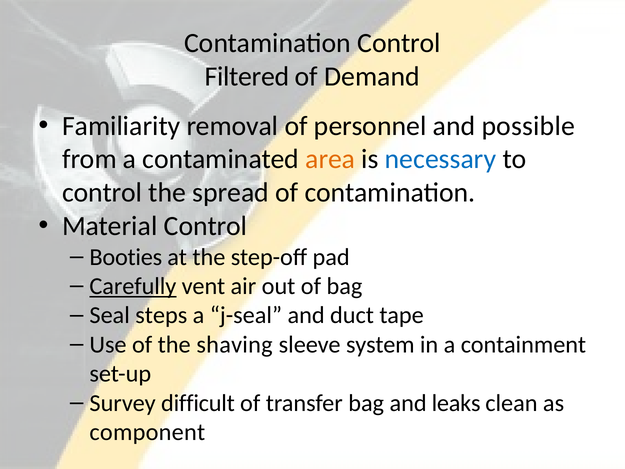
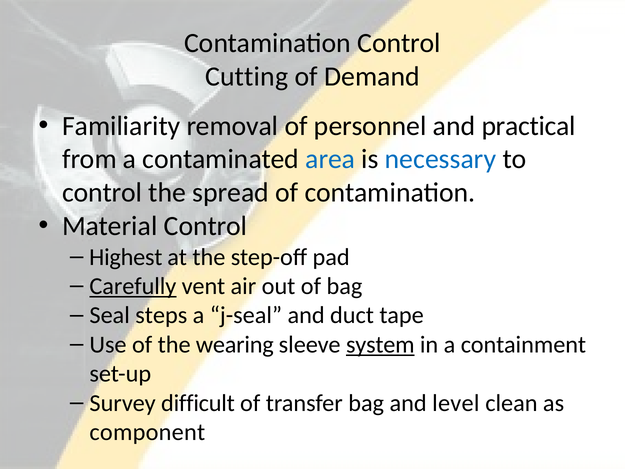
Filtered: Filtered -> Cutting (247, 76)
possible: possible -> practical (529, 126)
area colour: orange -> blue (330, 159)
Booties: Booties -> Highest (126, 257)
shaving: shaving -> wearing (235, 344)
system underline: none -> present (380, 344)
leaks: leaks -> level (456, 403)
